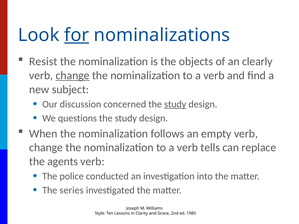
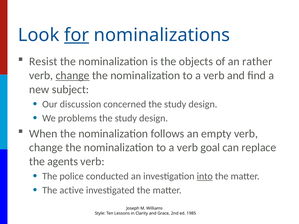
clearly: clearly -> rather (257, 62)
study underline: present -> none (175, 104)
questions: questions -> problems (77, 118)
tells: tells -> goal (210, 148)
into underline: none -> present (205, 176)
series: series -> active (72, 190)
